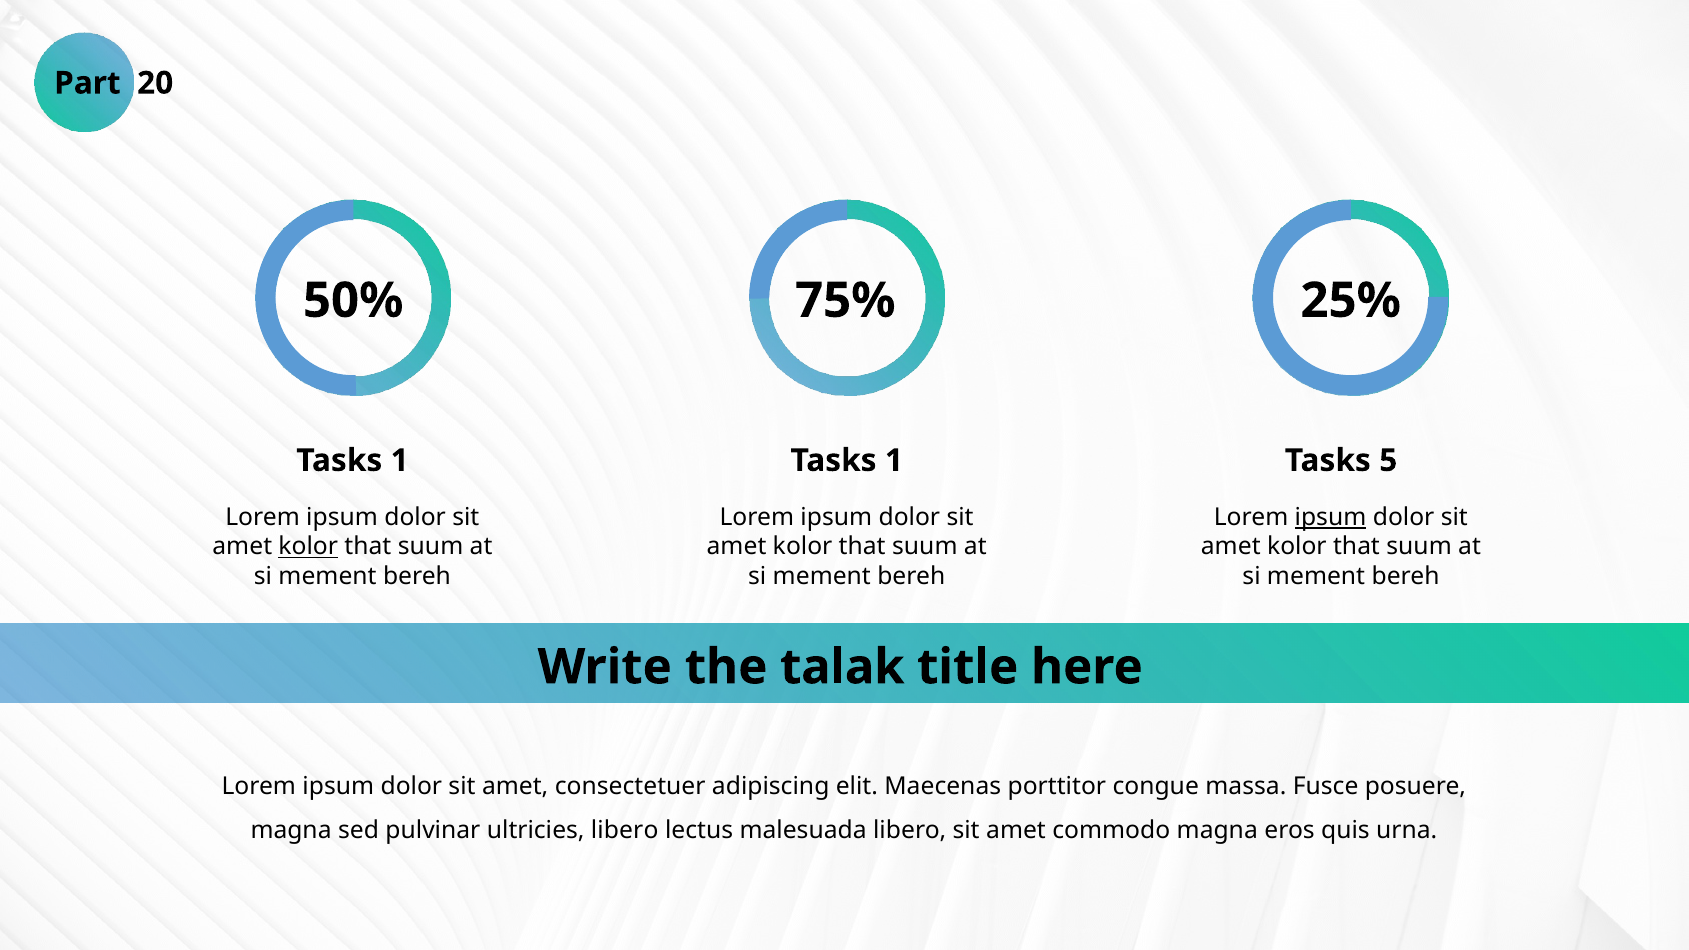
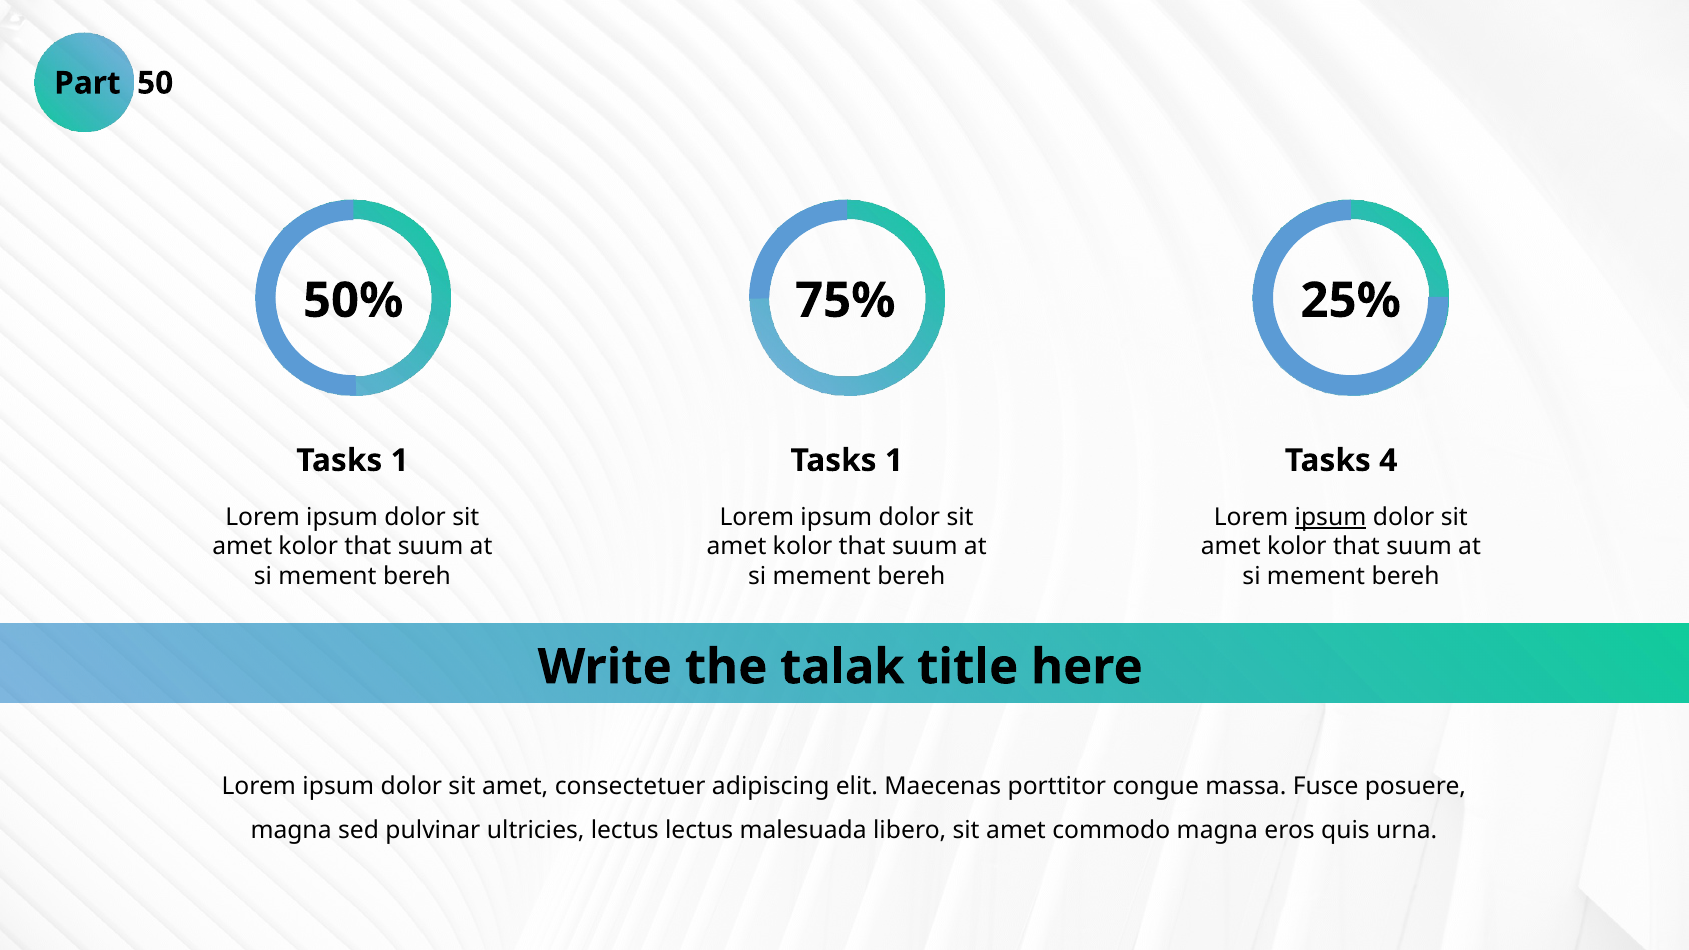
20: 20 -> 50 (155, 83)
5: 5 -> 4 (1388, 461)
kolor underline: present -> none (308, 547)
ultricies libero: libero -> lectus (625, 830)
